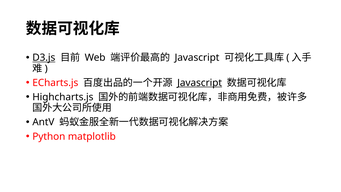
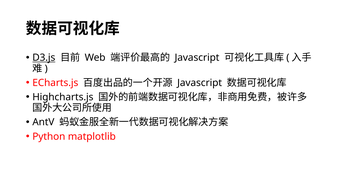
Javascript underline: present -> none (200, 83)
